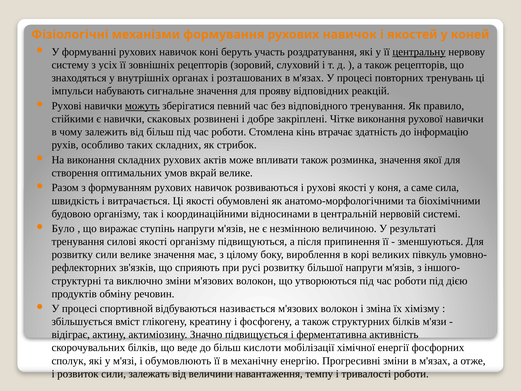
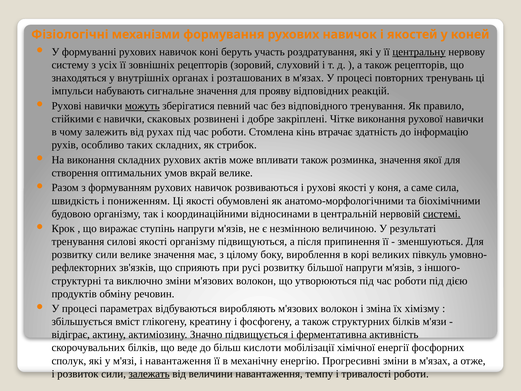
від більш: більш -> рухах (160, 132)
витрачається: витрачається -> пониженням (139, 201)
системі underline: none -> present (442, 214)
Було: Було -> Крок (63, 228)
спортивной: спортивной -> параметрах (126, 308)
називається: називається -> виробляють (247, 308)
і обумовлюють: обумовлюють -> навантаження (178, 361)
залежать underline: none -> present (149, 374)
